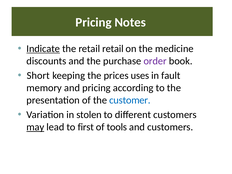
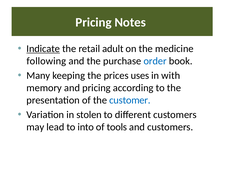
retail retail: retail -> adult (113, 49)
discounts: discounts -> following (46, 61)
order colour: purple -> blue (155, 61)
Short: Short -> Many (38, 75)
fault: fault -> with (171, 75)
may underline: present -> none (35, 127)
first: first -> into (86, 127)
